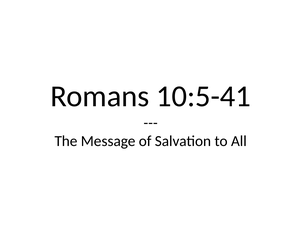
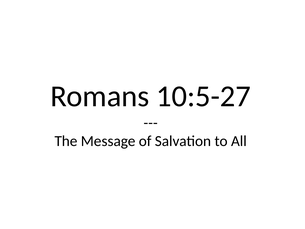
10:5-41: 10:5-41 -> 10:5-27 (204, 96)
